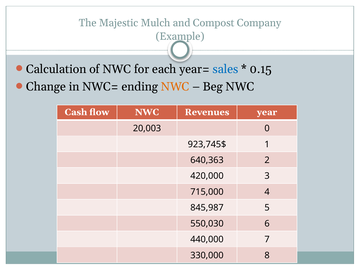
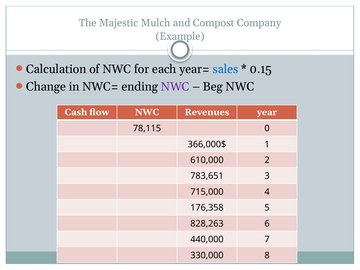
NWC colour: orange -> purple (175, 87)
20,003: 20,003 -> 78,115 (147, 128)
923,745$: 923,745$ -> 366,000$ (207, 144)
640,363: 640,363 -> 610,000 (207, 160)
420,000: 420,000 -> 783,651 (207, 176)
845,987: 845,987 -> 176,358 (207, 208)
550,030: 550,030 -> 828,263 (207, 224)
